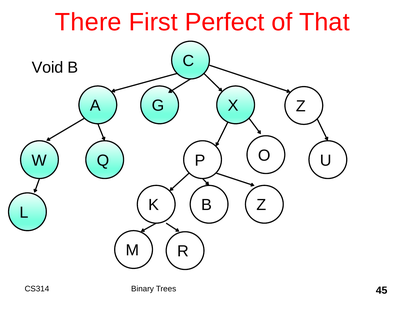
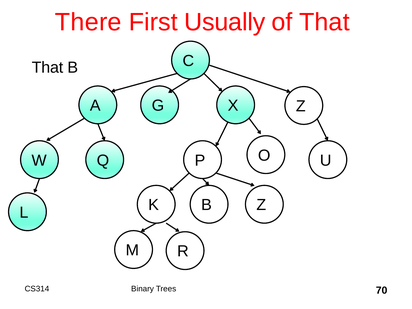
Perfect: Perfect -> Usually (225, 22)
Void: Void -> That (47, 68)
45: 45 -> 70 (382, 290)
